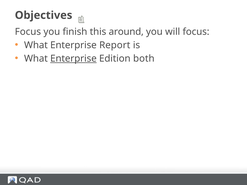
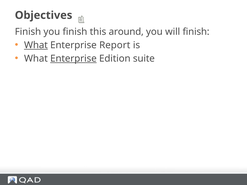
Focus: Focus -> Finish (28, 32)
will focus: focus -> finish (196, 32)
What underline: none -> present (36, 45)
both: both -> suite (144, 59)
